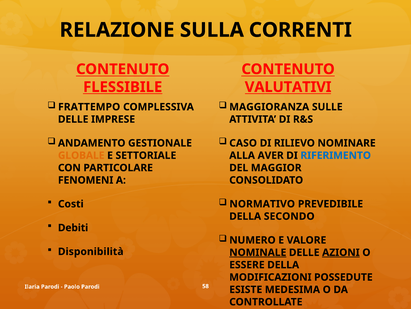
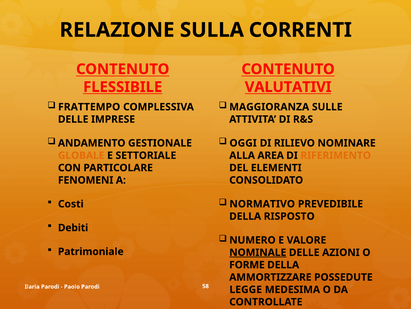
CASO: CASO -> OGGI (243, 143)
AVER: AVER -> AREA (271, 155)
RIFERIMENTO colour: blue -> orange (336, 155)
MAGGIOR: MAGGIOR -> ELEMENTI (276, 167)
SECONDO: SECONDO -> RISPOSTO (289, 216)
Disponibilità: Disponibilità -> Patrimoniale (91, 251)
AZIONI underline: present -> none (341, 252)
ESSERE: ESSERE -> FORME (247, 264)
MODIFICAZIONI: MODIFICAZIONI -> AMMORTIZZARE (270, 277)
ESISTE: ESISTE -> LEGGE (246, 289)
